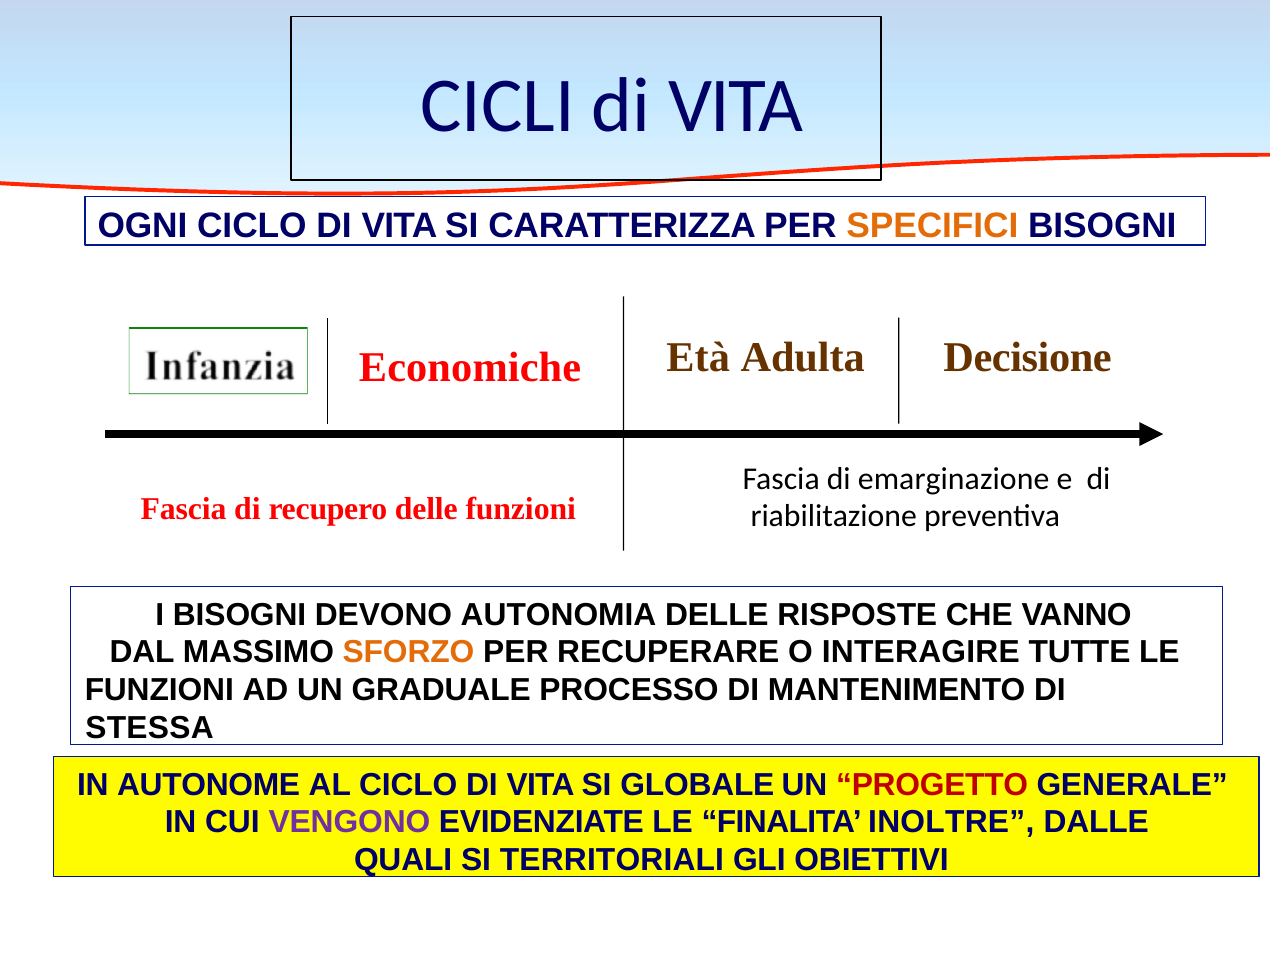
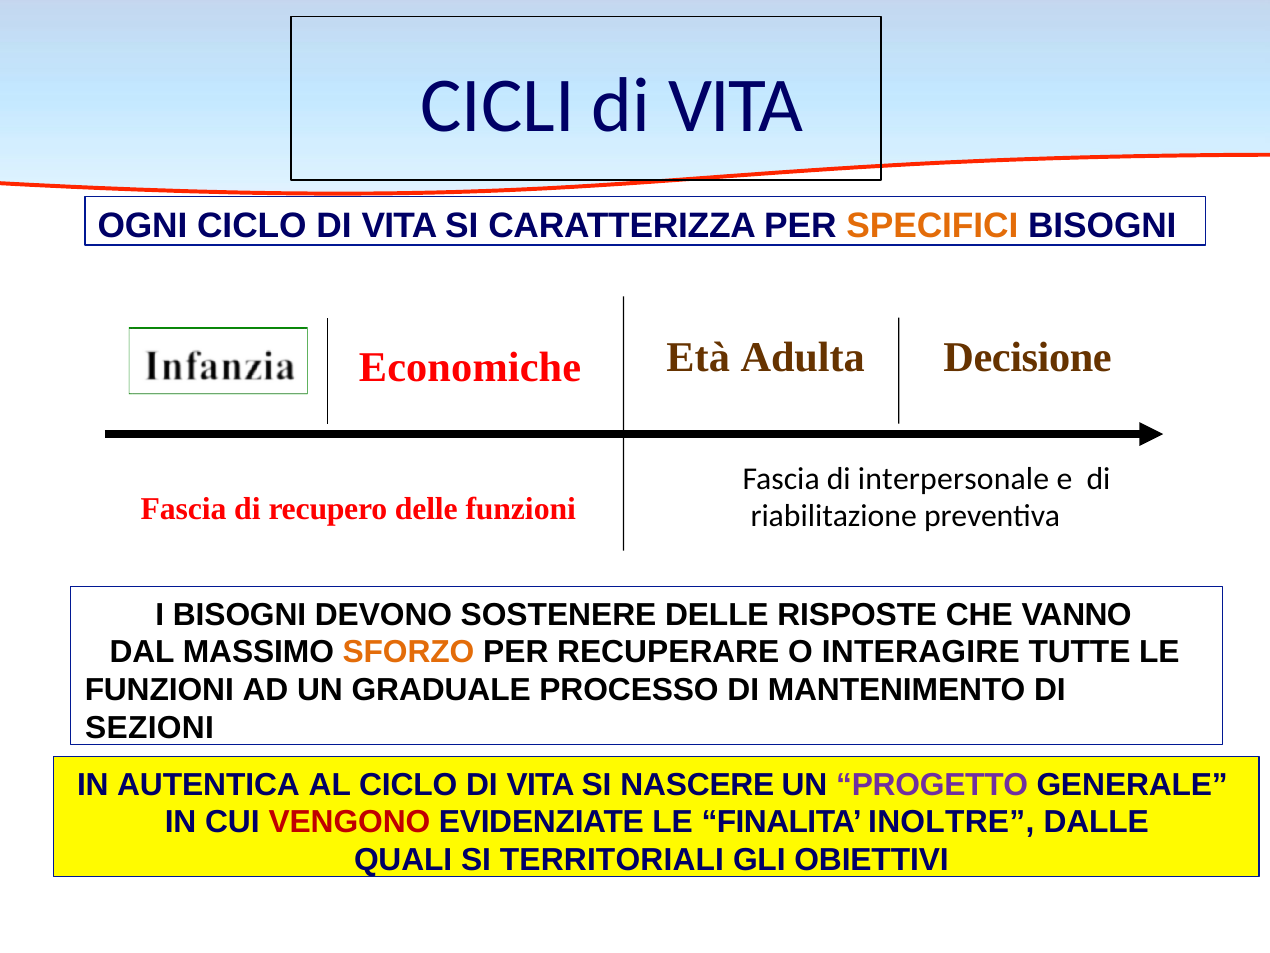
emarginazione: emarginazione -> interpersonale (954, 479)
AUTONOMIA: AUTONOMIA -> SOSTENERE (559, 615)
STESSA: STESSA -> SEZIONI (150, 727)
AUTONOME: AUTONOME -> AUTENTICA (208, 785)
GLOBALE: GLOBALE -> NASCERE (697, 785)
PROGETTO colour: red -> purple (932, 785)
VENGONO colour: purple -> red (349, 822)
